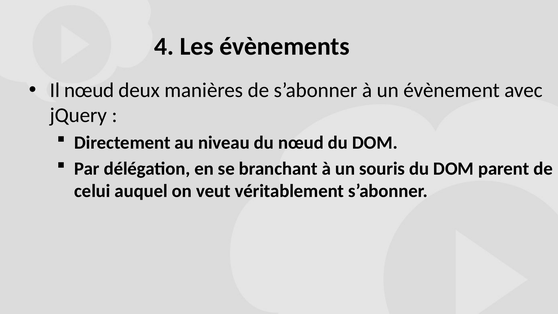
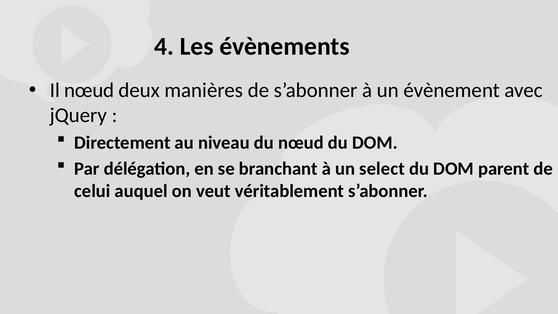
souris: souris -> select (382, 169)
